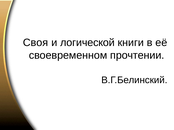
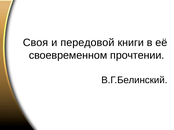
логической: логической -> передовой (87, 43)
